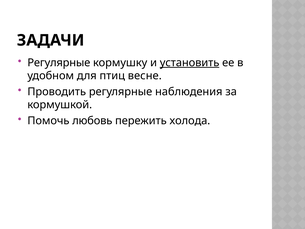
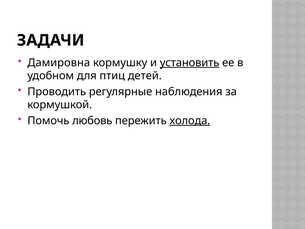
Регулярные: Регулярные -> Дамировна (59, 63)
весне: весне -> детей (145, 76)
холода underline: none -> present (190, 120)
